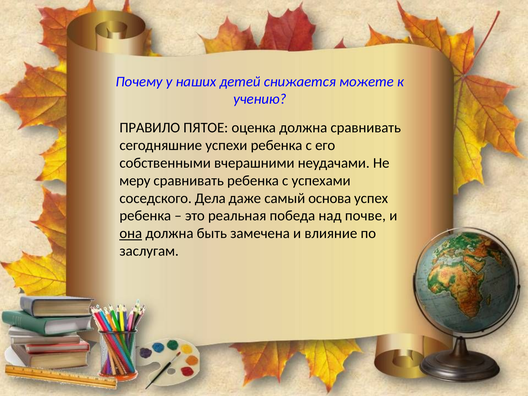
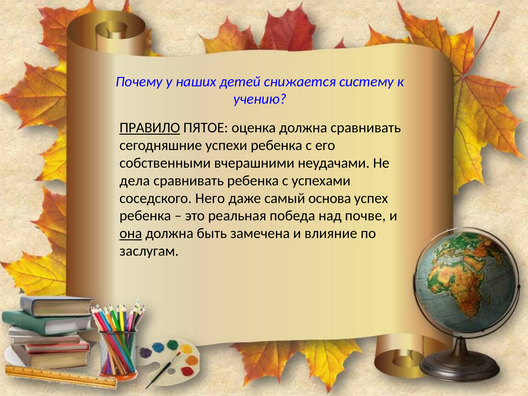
можете: можете -> систему (366, 82)
ПРАВИЛО underline: none -> present (150, 128)
меру: меру -> дела (135, 181)
Дела: Дела -> Него (210, 198)
